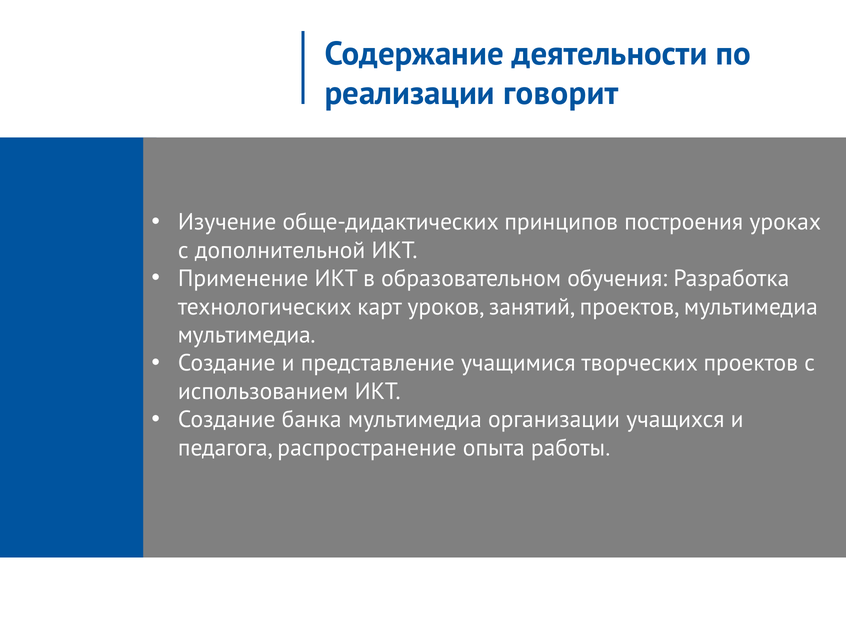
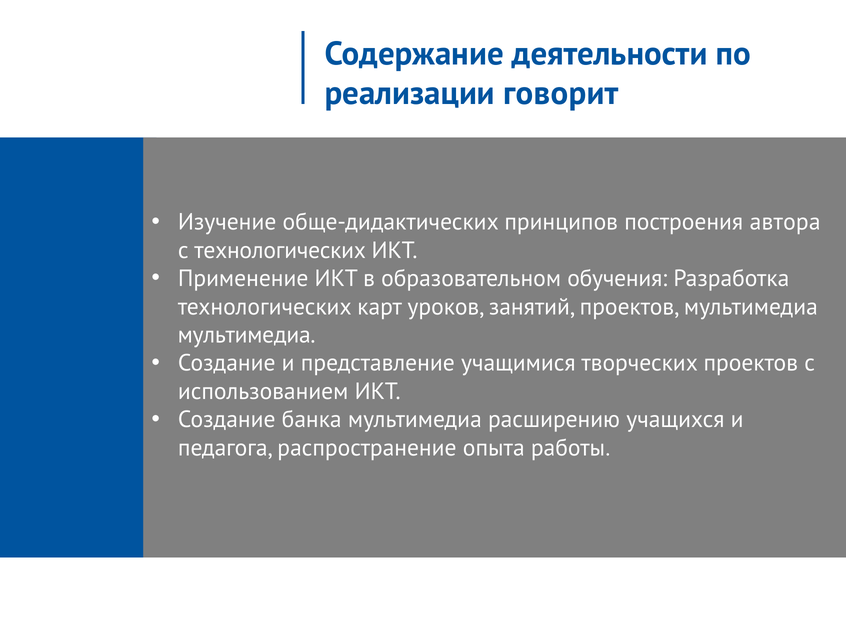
уроках: уроках -> автора (785, 222)
с дополнительной: дополнительной -> технологических (280, 250)
организации: организации -> расширению (554, 419)
